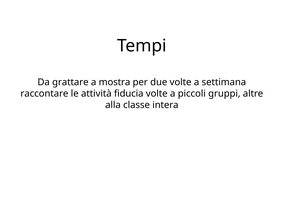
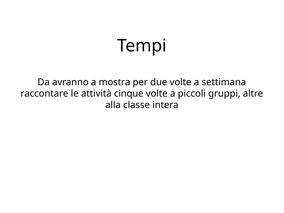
grattare: grattare -> avranno (70, 82)
fiducia: fiducia -> cinque (129, 94)
